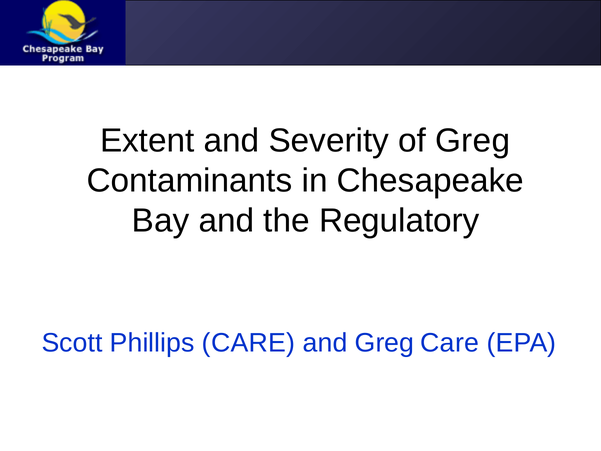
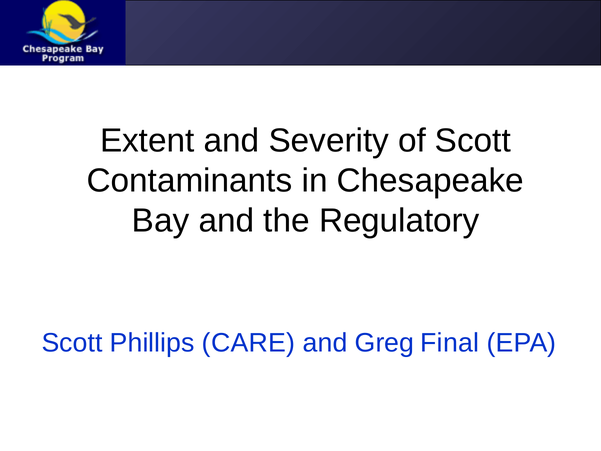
of Greg: Greg -> Scott (473, 141)
Greg Care: Care -> Final (450, 343)
